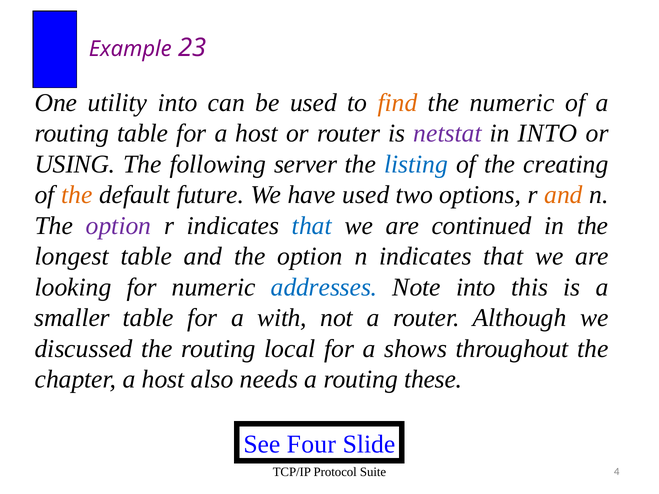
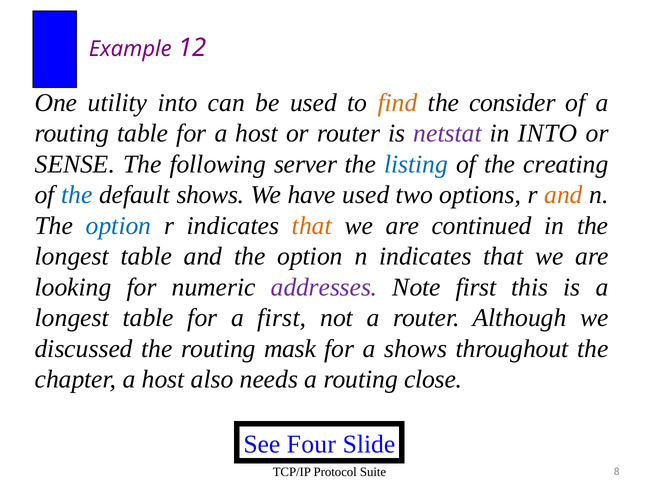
23: 23 -> 12 (192, 48)
the numeric: numeric -> consider (512, 103)
USING: USING -> SENSE (75, 164)
the colour: orange -> blue (77, 195)
default future: future -> shows (210, 195)
option colour: purple -> blue (119, 226)
that colour: blue -> orange (312, 226)
addresses colour: blue -> purple (324, 287)
Note into: into -> first (476, 287)
smaller: smaller -> longest (72, 318)
a with: with -> first (282, 318)
local: local -> mask (290, 349)
these: these -> close (433, 380)
4: 4 -> 8 (617, 472)
